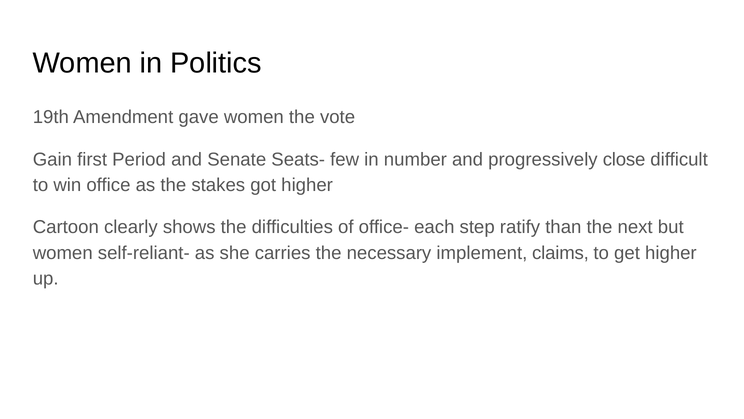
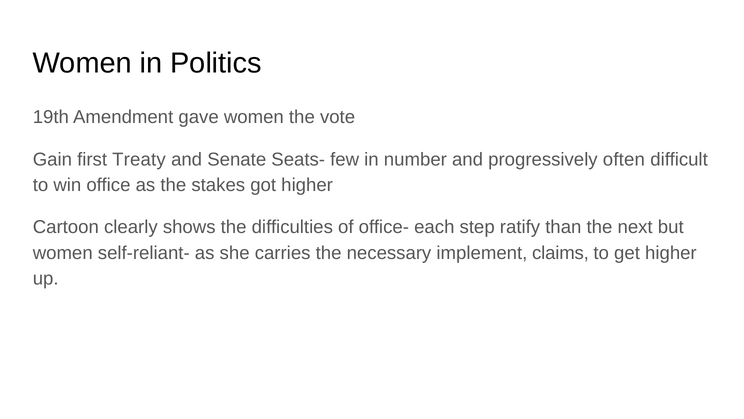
Period: Period -> Treaty (139, 159)
close: close -> often (624, 159)
